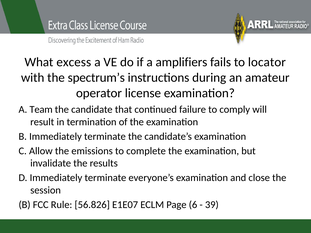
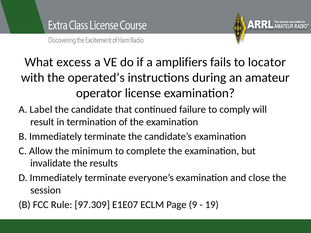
spectrum’s: spectrum’s -> operated’s (96, 78)
Team: Team -> Label (41, 110)
emissions: emissions -> minimum (92, 151)
56.826: 56.826 -> 97.309 (92, 205)
6: 6 -> 9 (193, 205)
39: 39 -> 19 (212, 205)
